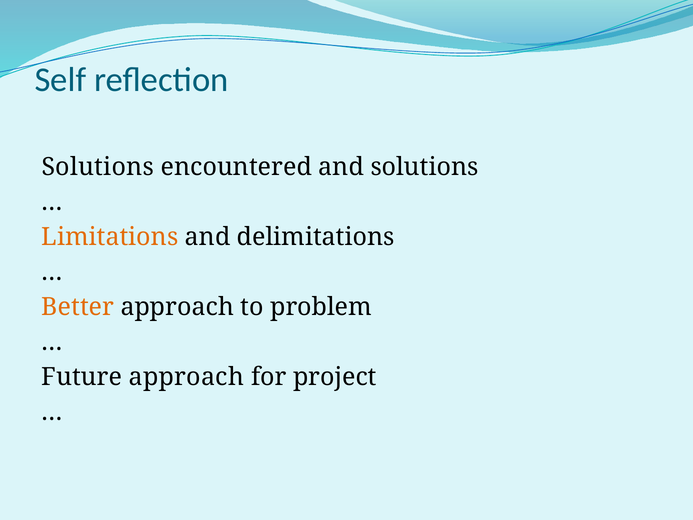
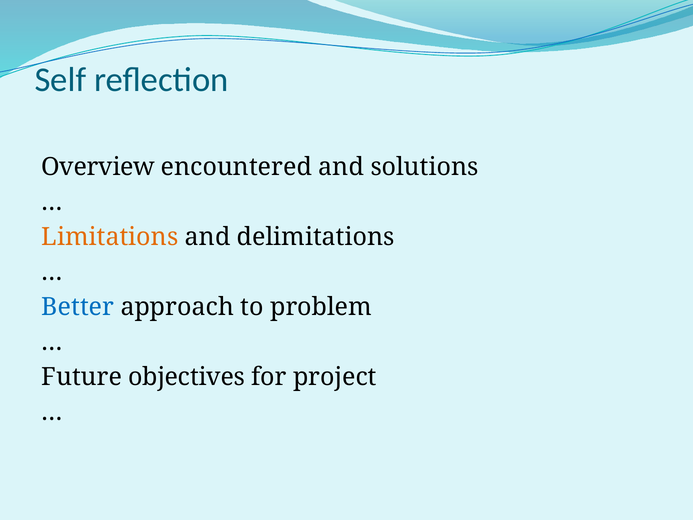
Solutions: Solutions -> Overview (98, 167)
Better colour: orange -> blue (78, 307)
Future approach: approach -> objectives (187, 377)
